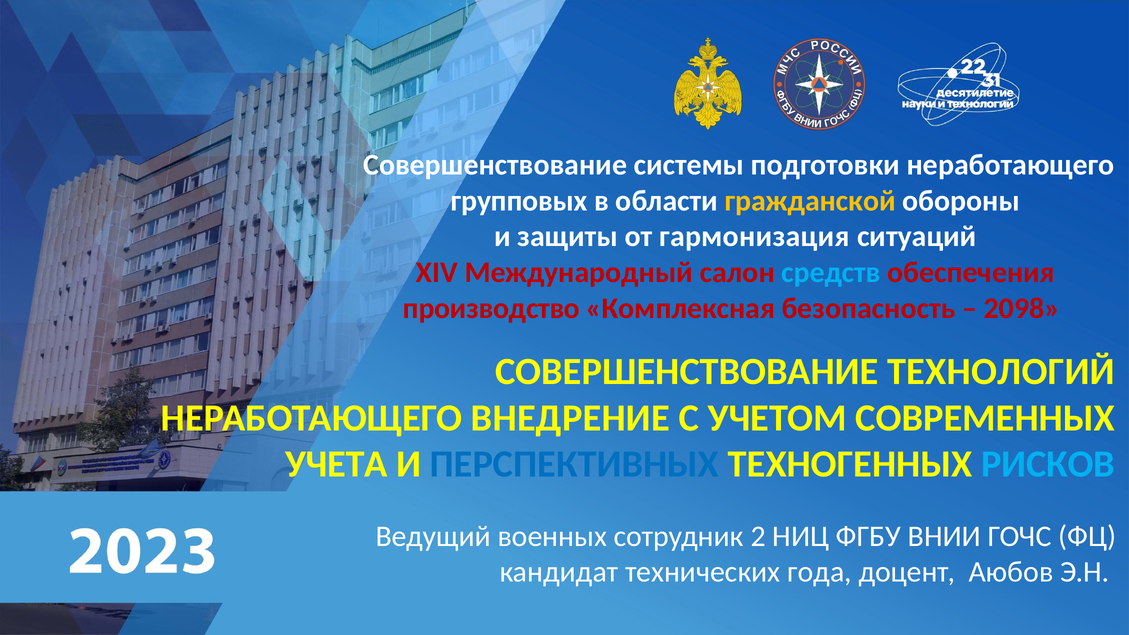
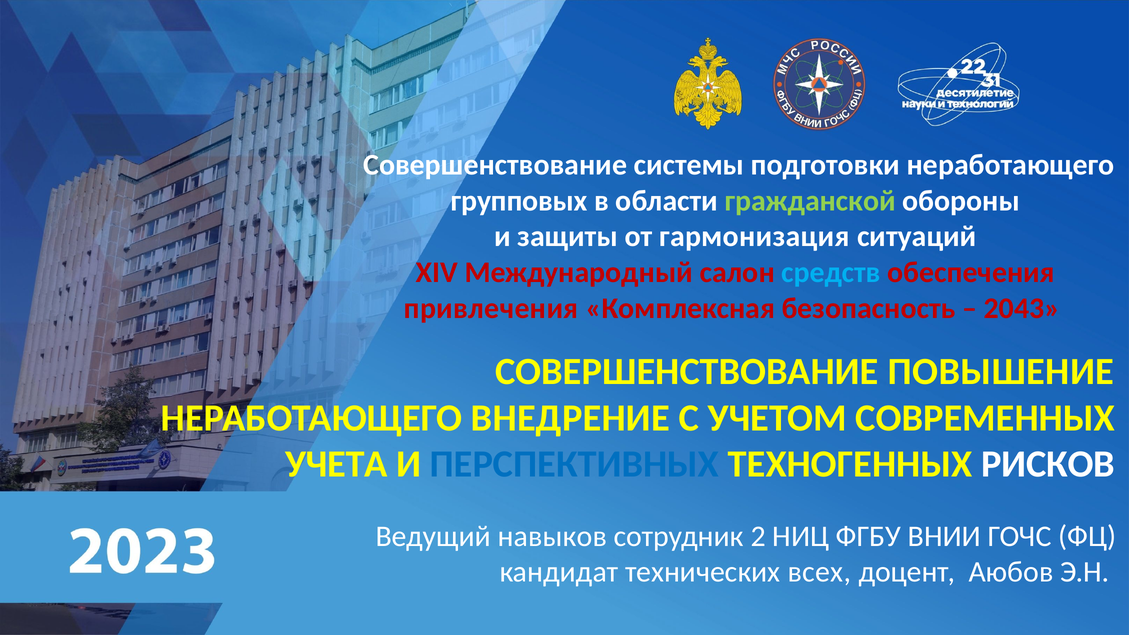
гражданской colour: yellow -> light green (810, 201)
производство: производство -> привлечения (491, 308)
2098: 2098 -> 2043 (1022, 308)
ТЕХНОЛОГИЙ: ТЕХНОЛОГИЙ -> ПОВЫШЕНИЕ (1001, 372)
РИСКОВ colour: light blue -> white (1048, 464)
военных: военных -> навыков (552, 536)
года: года -> всех (819, 572)
